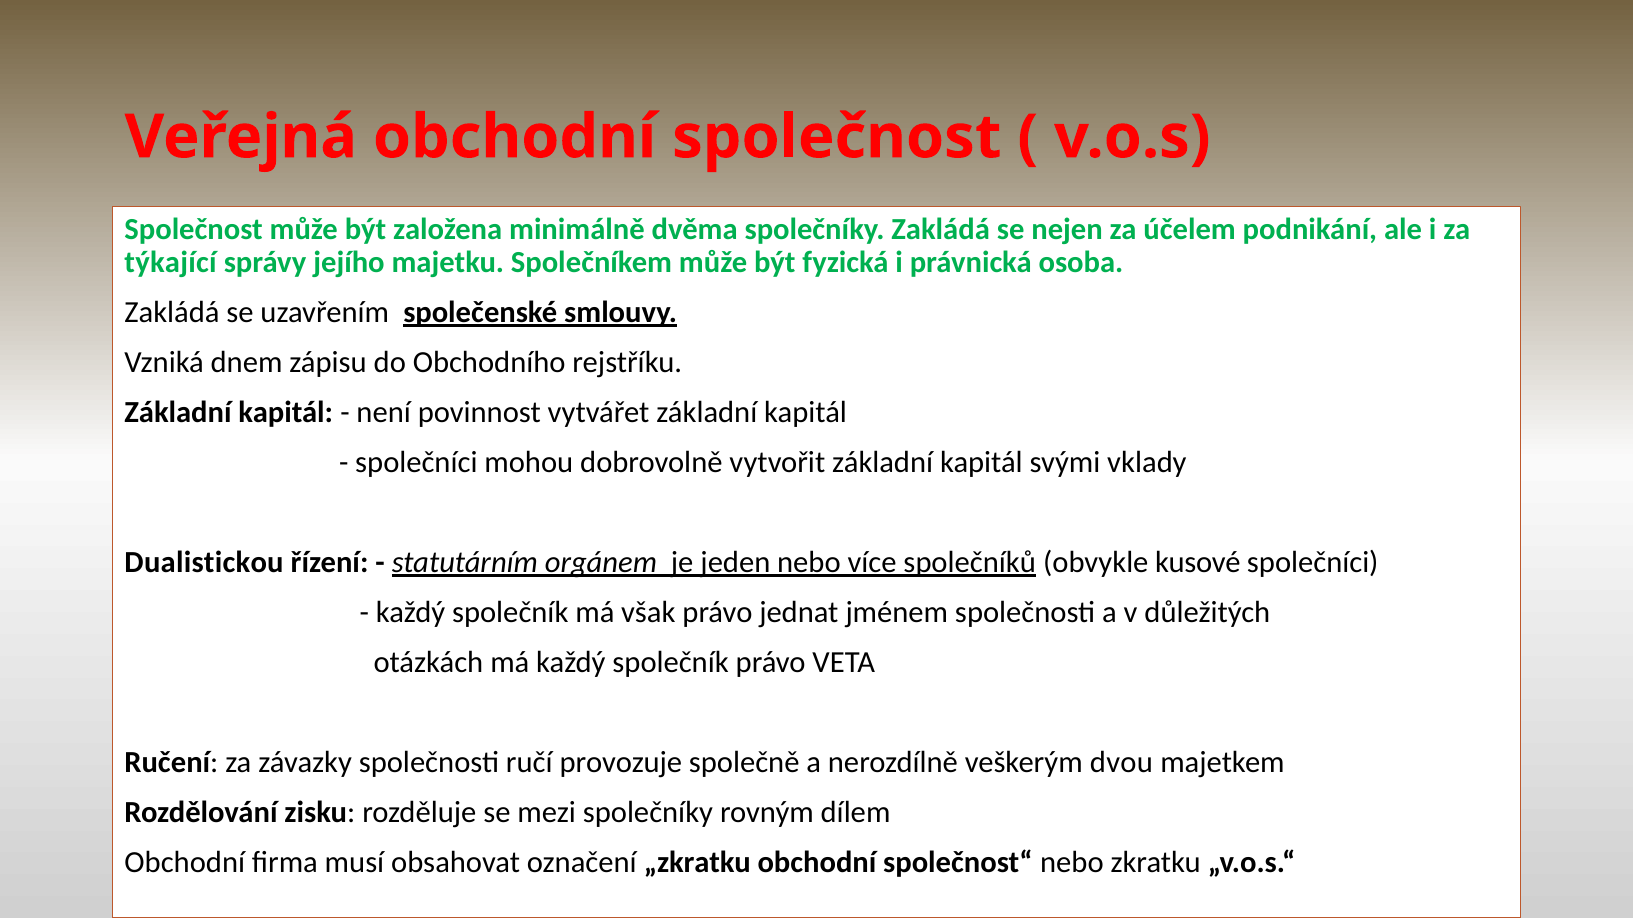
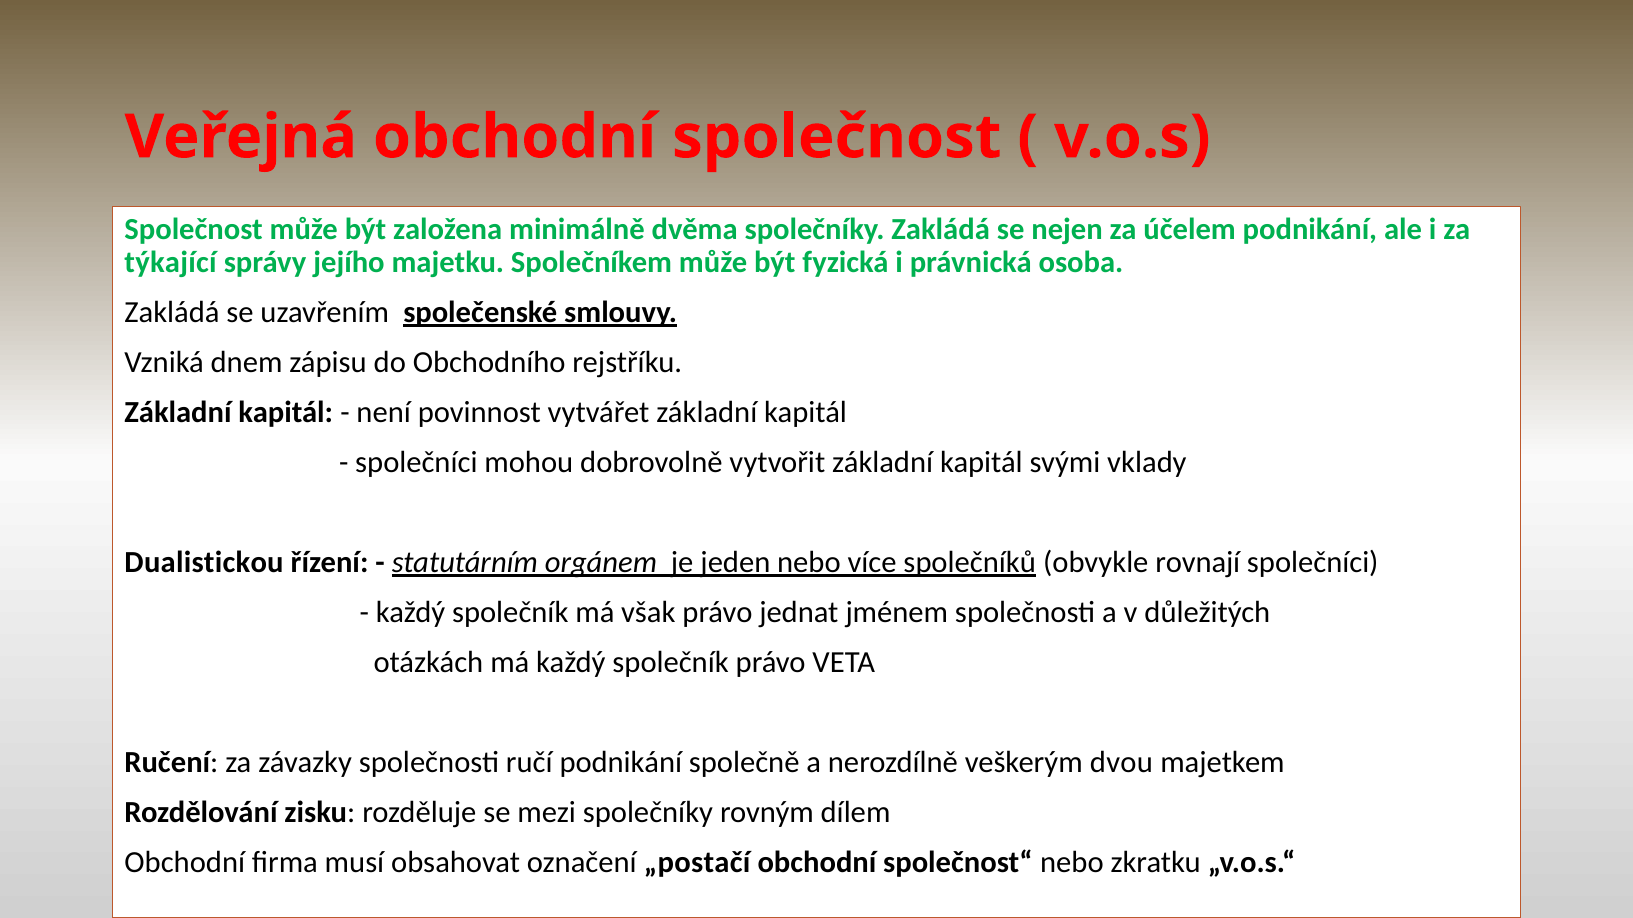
kusové: kusové -> rovnají (1198, 563)
ručí provozuje: provozuje -> podnikání (621, 763)
„zkratku: „zkratku -> „postačí (697, 863)
